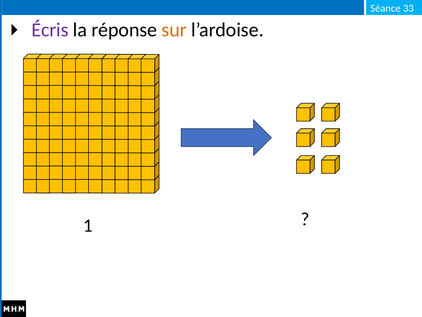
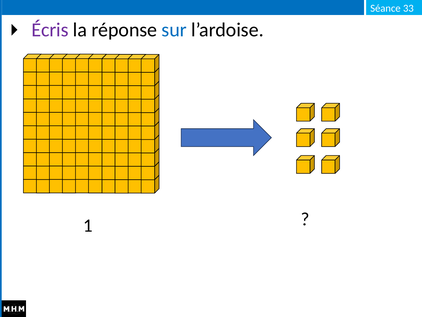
sur colour: orange -> blue (174, 30)
